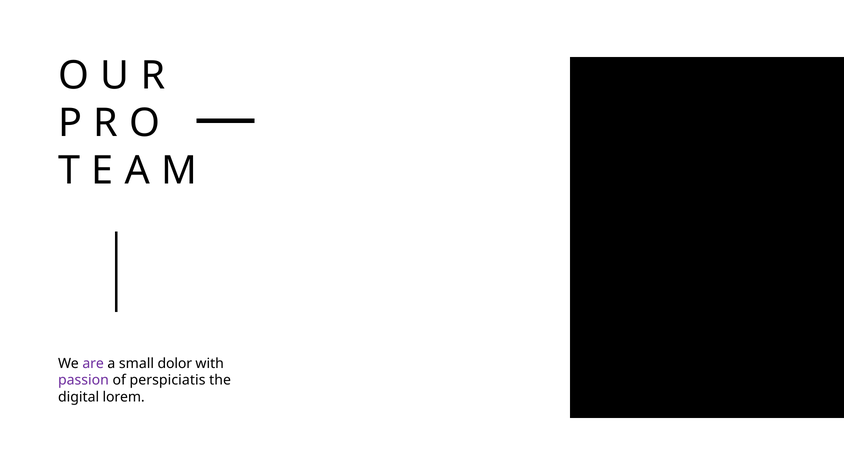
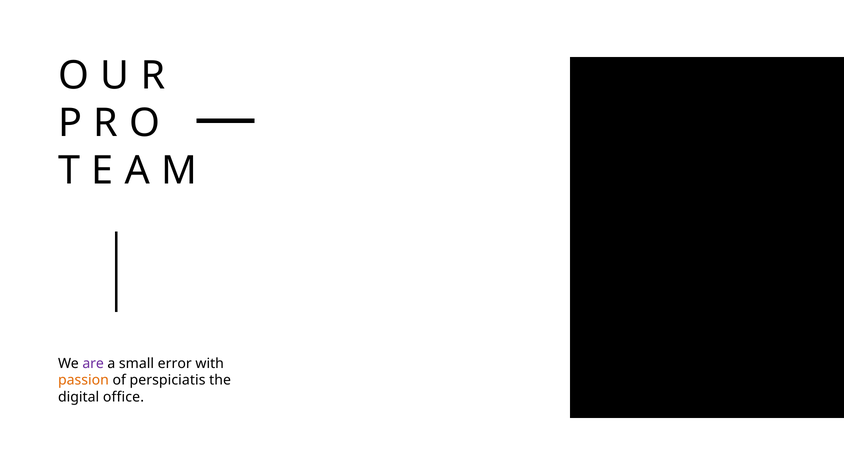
dolor: dolor -> error (175, 363)
passion colour: purple -> orange (83, 380)
lorem: lorem -> office (124, 397)
